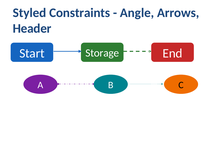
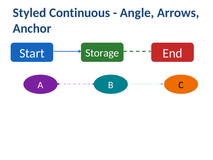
Constraints: Constraints -> Continuous (80, 13)
Header: Header -> Anchor (32, 28)
